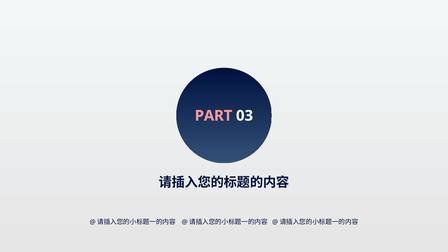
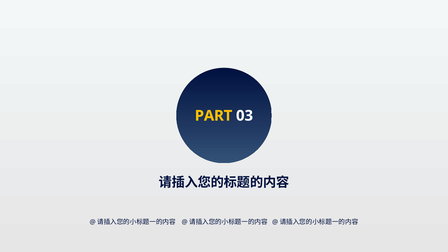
PART colour: pink -> yellow (214, 116)
